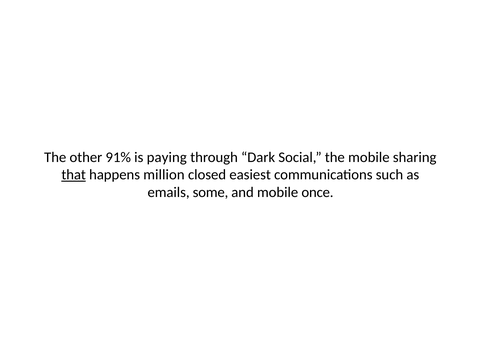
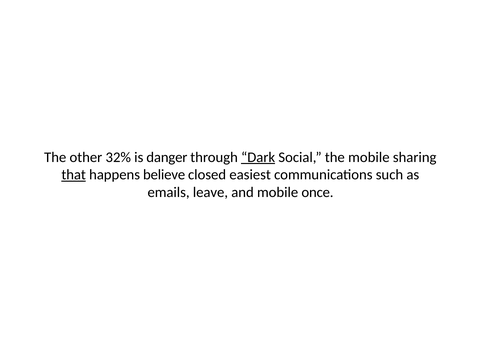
91%: 91% -> 32% (118, 158)
paying: paying -> danger (167, 158)
Dark underline: none -> present (258, 158)
million: million -> believe (164, 175)
some: some -> leave (210, 193)
